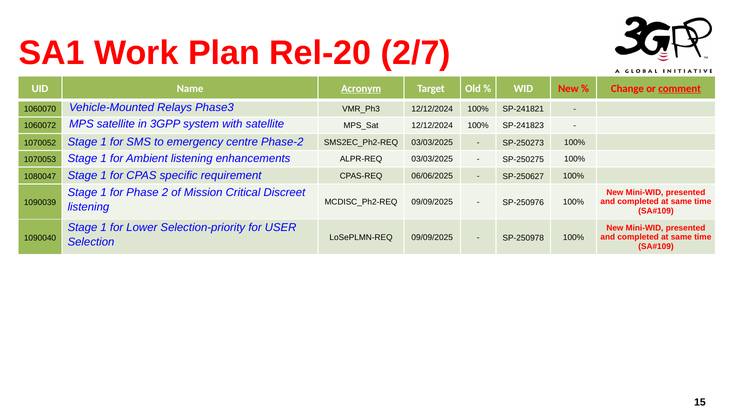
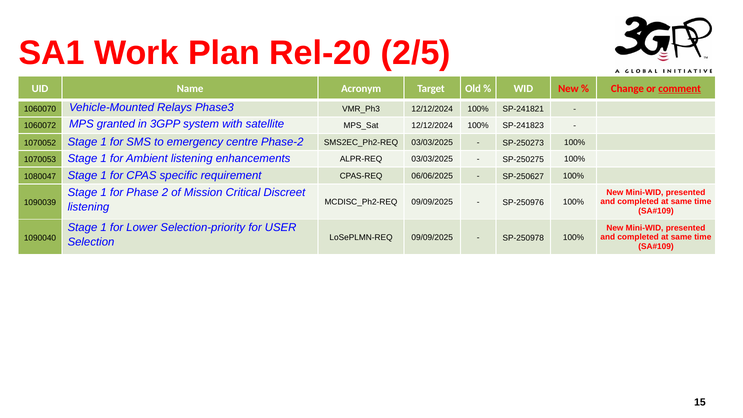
2/7: 2/7 -> 2/5 (416, 53)
Acronym underline: present -> none (361, 89)
MPS satellite: satellite -> granted (116, 124)
